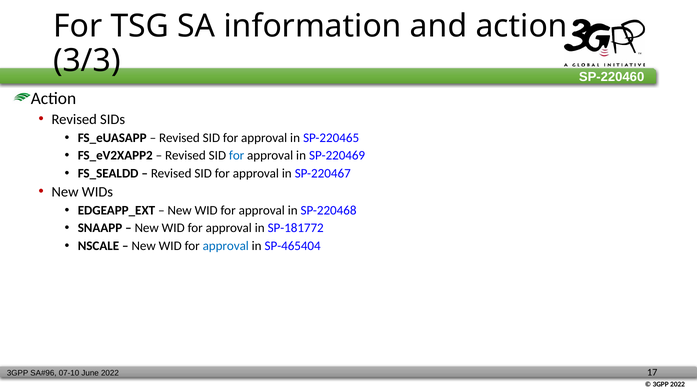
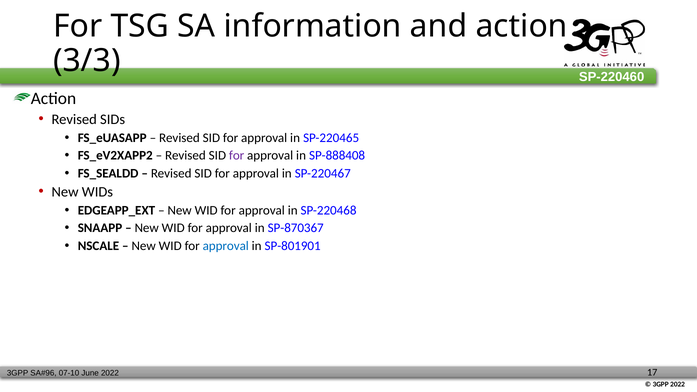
for colour: blue -> purple (237, 156)
SP-220469: SP-220469 -> SP-888408 (337, 156)
SP-181772: SP-181772 -> SP-870367 (296, 228)
SP-465404: SP-465404 -> SP-801901 (293, 246)
